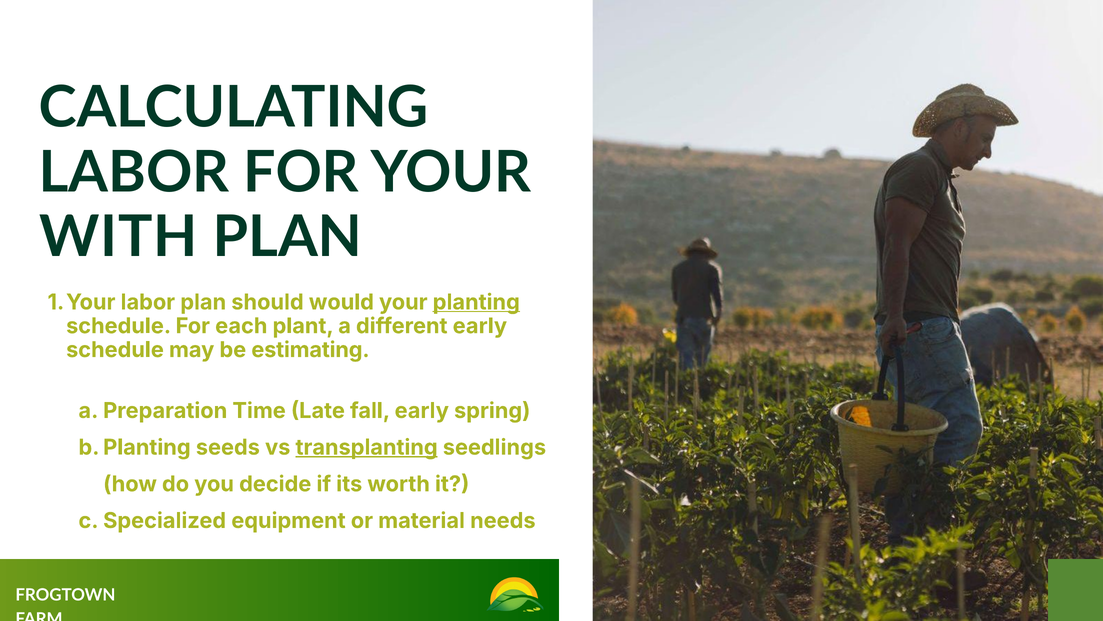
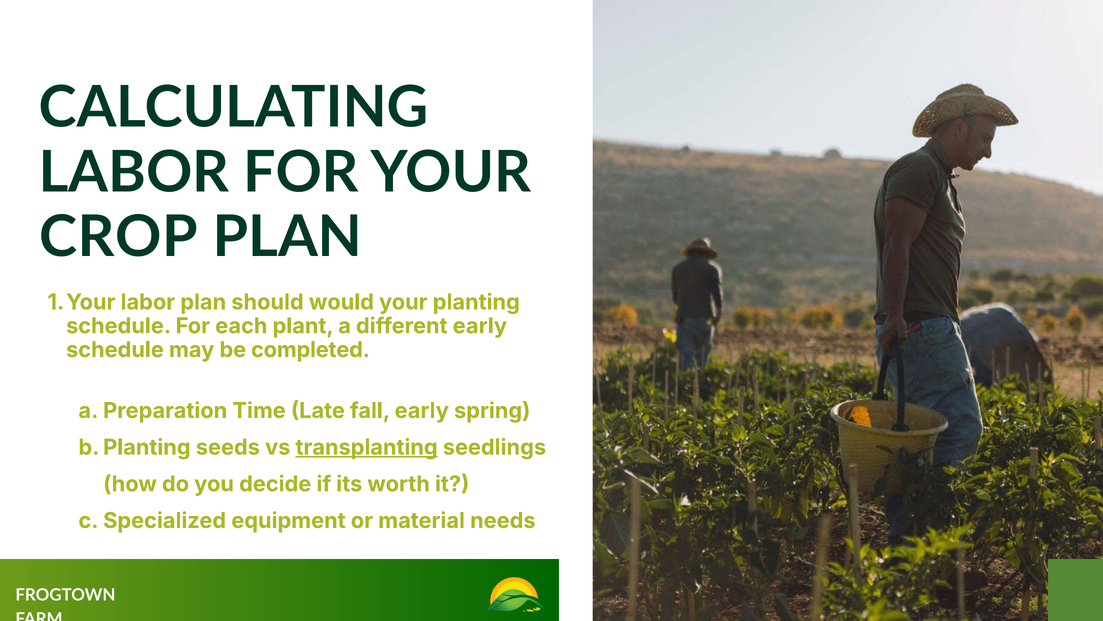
WITH: WITH -> CROP (118, 237)
planting underline: present -> none (476, 302)
estimating: estimating -> completed (310, 350)
